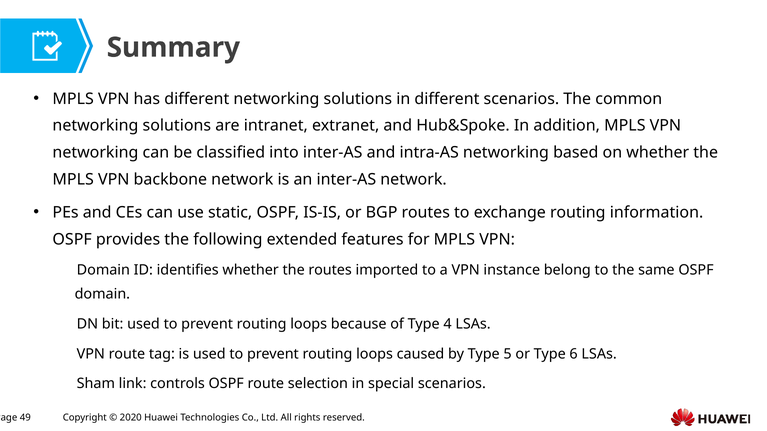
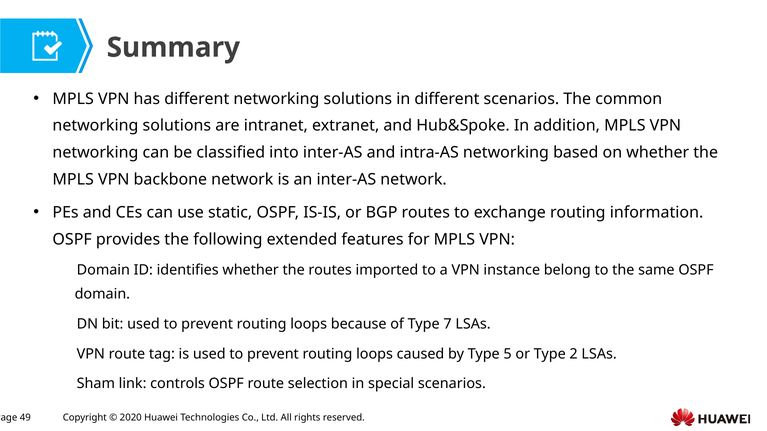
4: 4 -> 7 (448, 324)
6: 6 -> 2 (574, 354)
